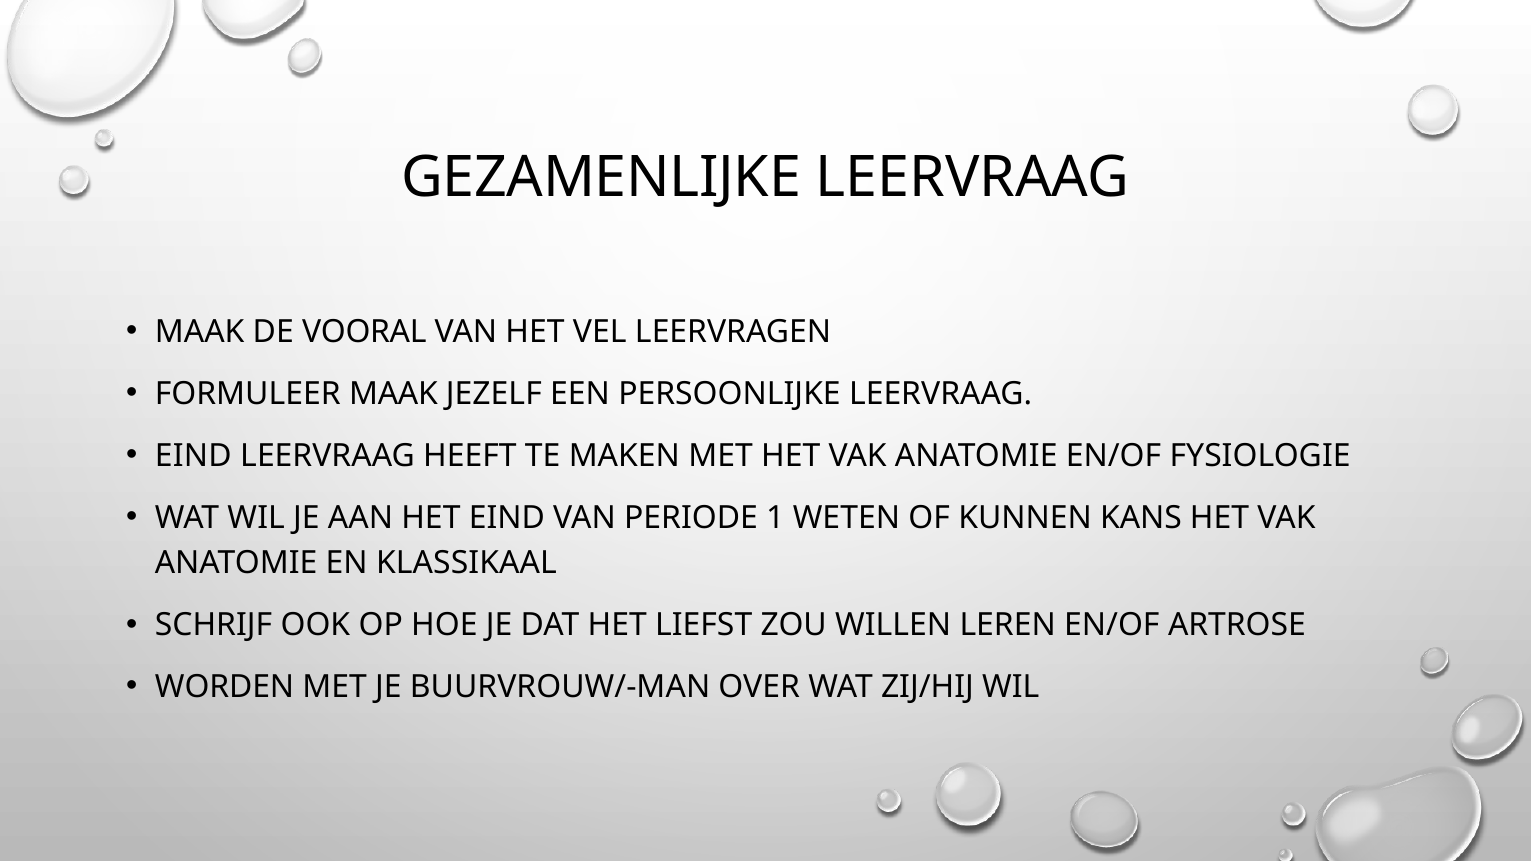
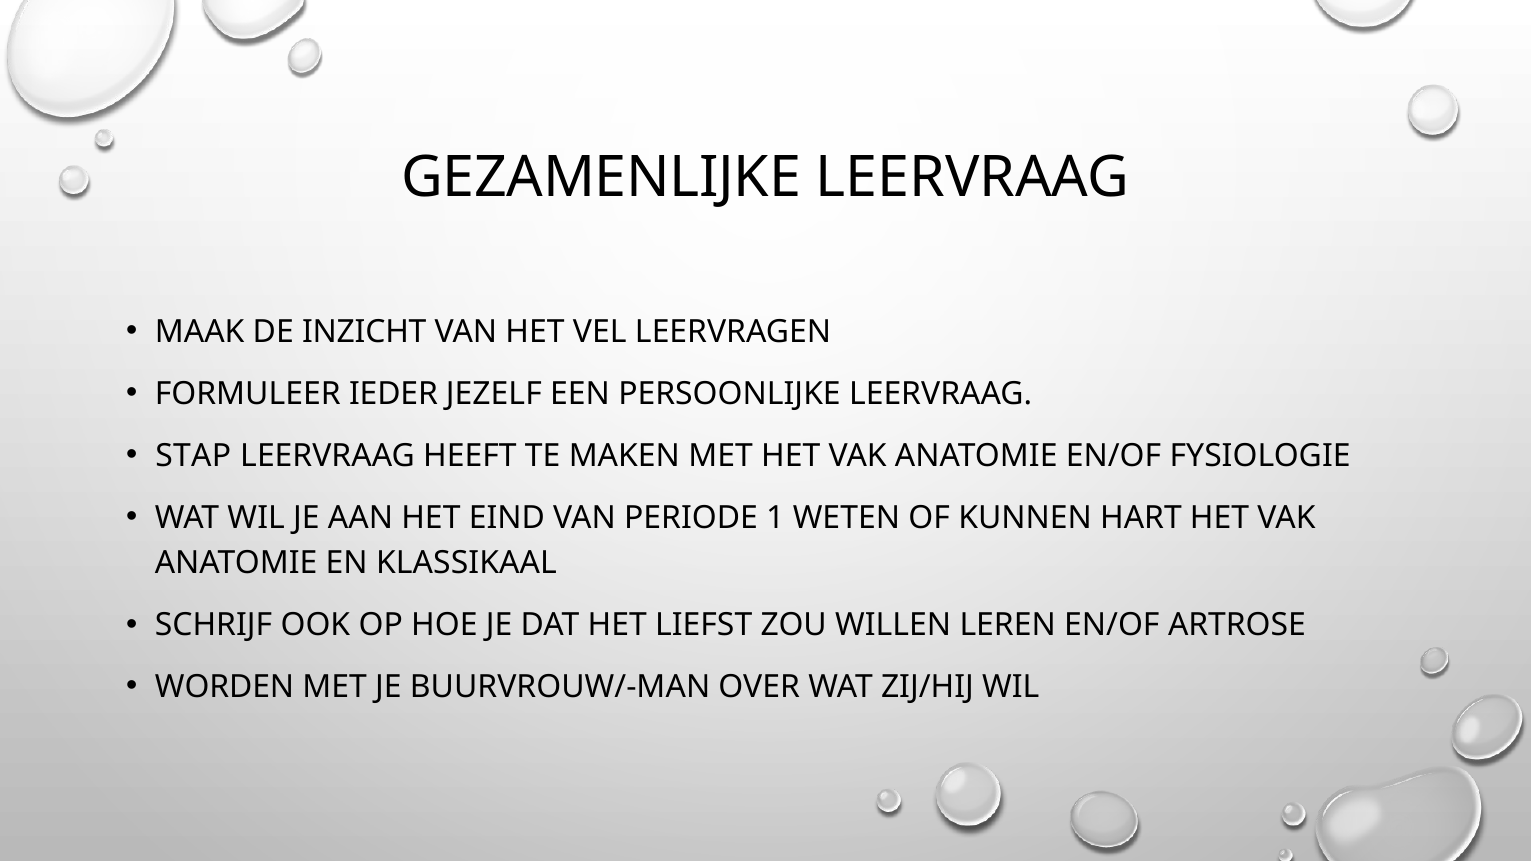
VOORAL: VOORAL -> INZICHT (364, 332)
FORMULEER MAAK: MAAK -> IEDER (393, 394)
EIND: EIND -> STAP (193, 456)
KANS: KANS -> HART (1141, 518)
